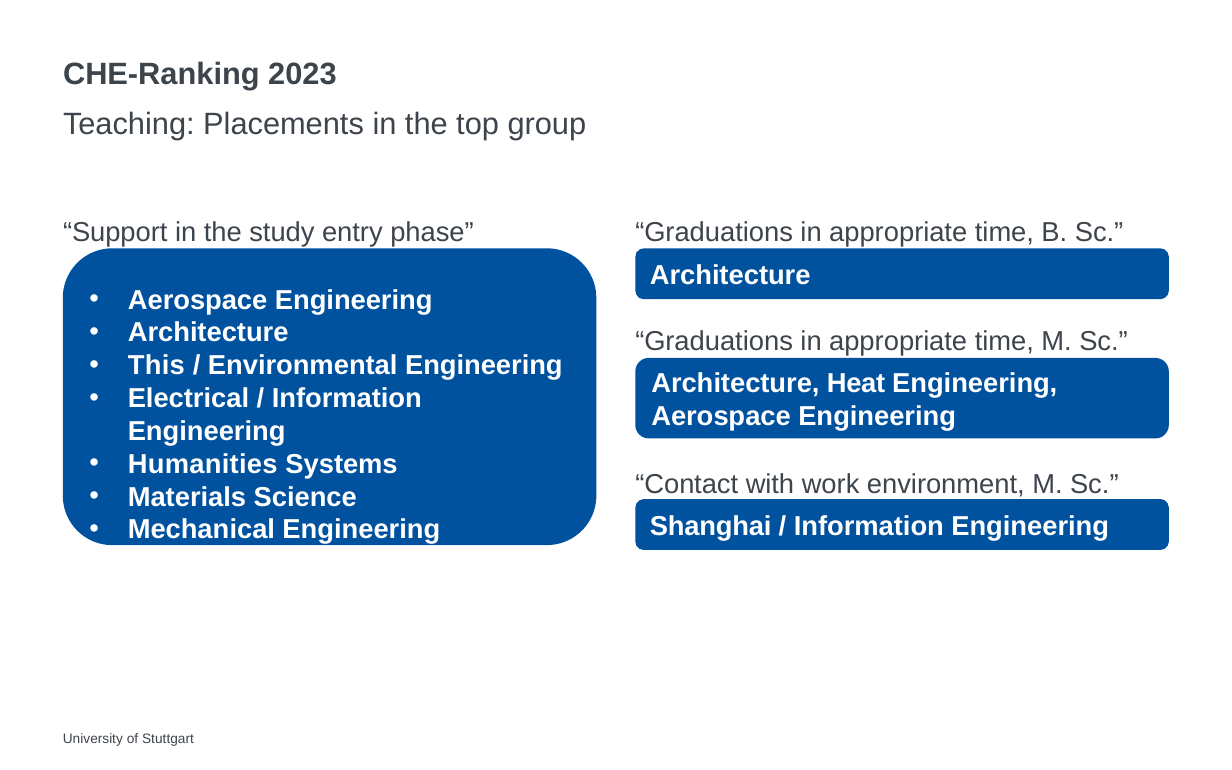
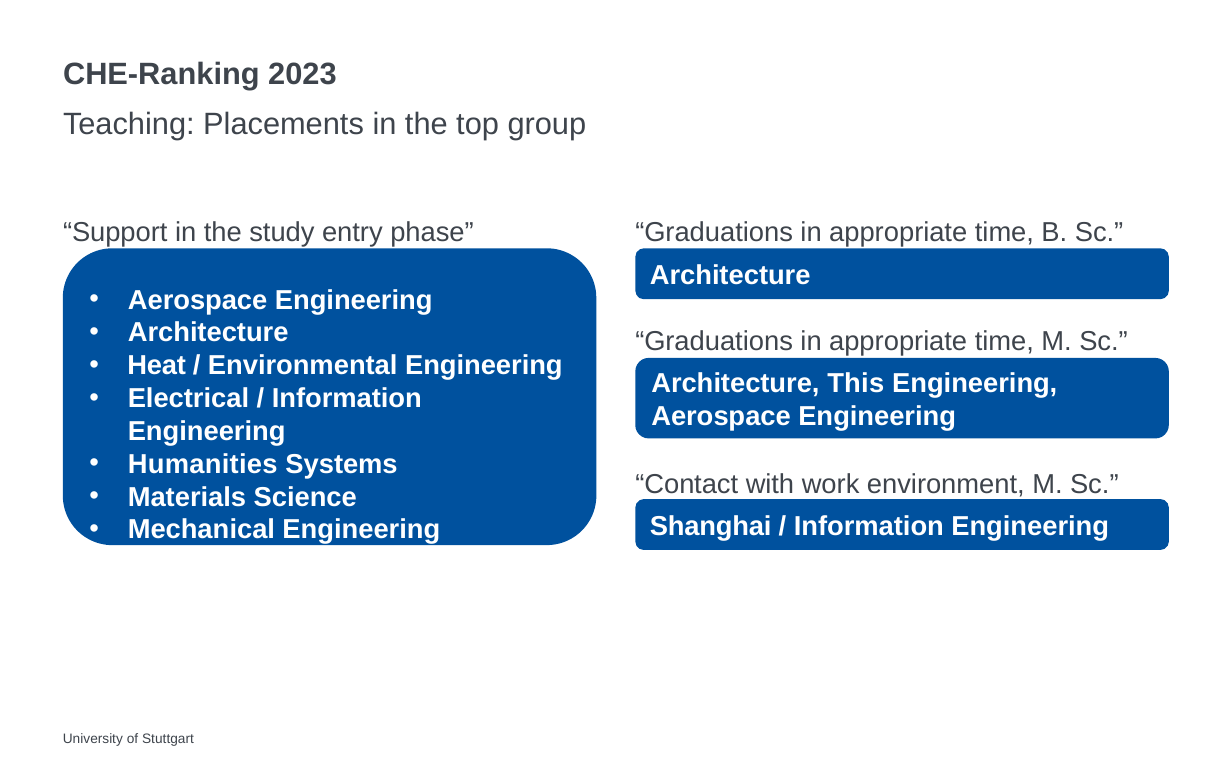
This: This -> Heat (157, 366)
Heat: Heat -> This (856, 384)
